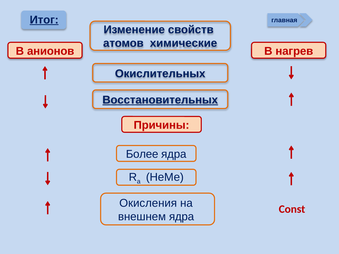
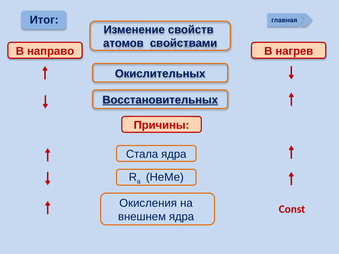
Итог underline: present -> none (44, 20)
химические: химические -> свойствами (184, 43)
анионов: анионов -> направо (51, 51)
Более: Более -> Стала (142, 154)
